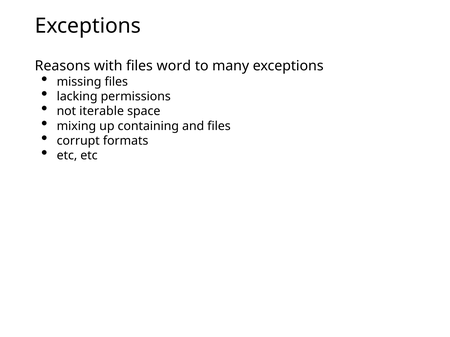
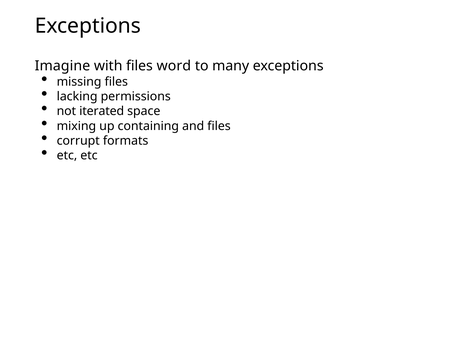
Reasons: Reasons -> Imagine (62, 66)
iterable: iterable -> iterated (102, 111)
